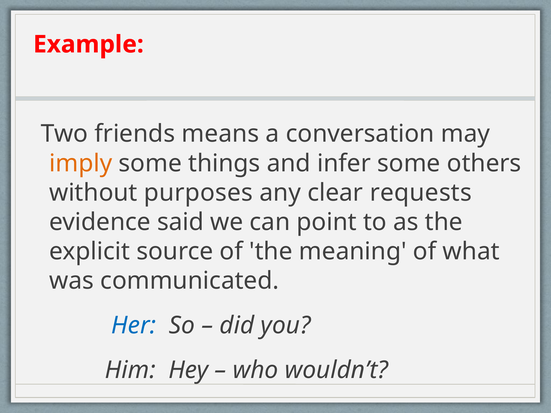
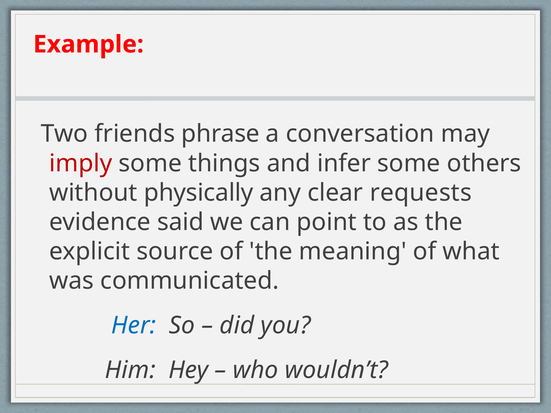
means: means -> phrase (221, 134)
imply colour: orange -> red (81, 163)
purposes: purposes -> physically (199, 193)
